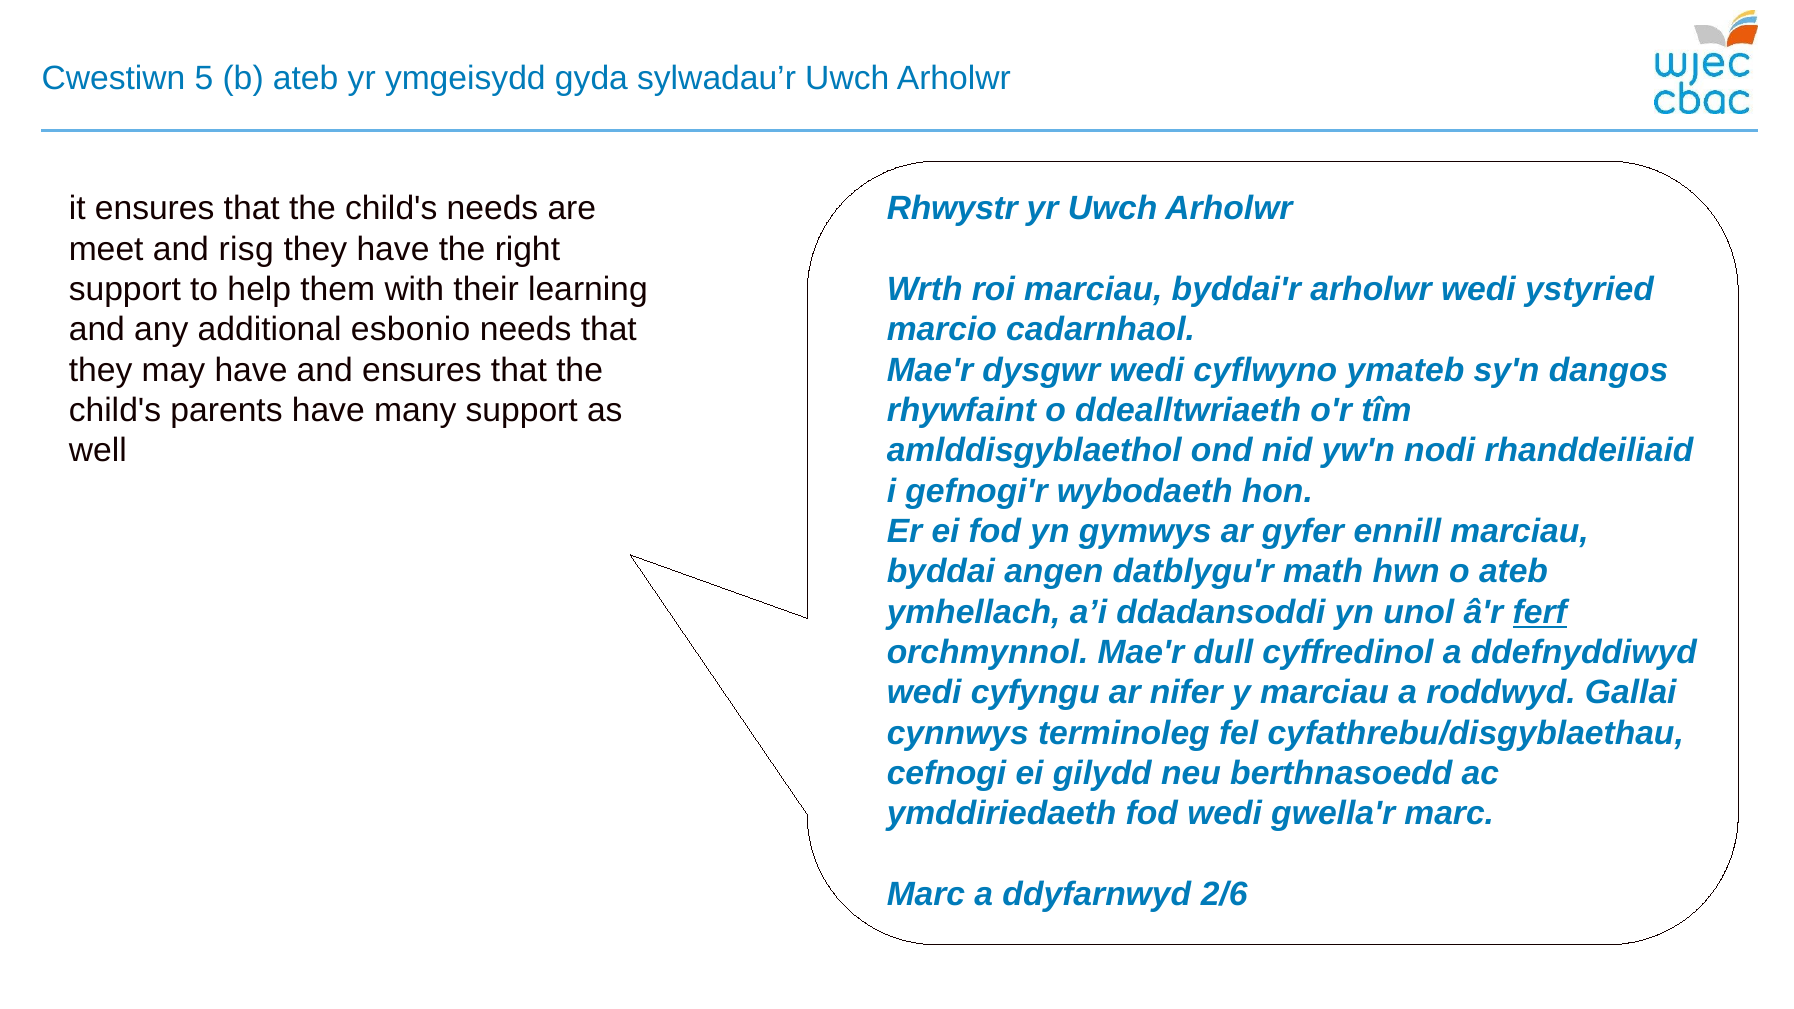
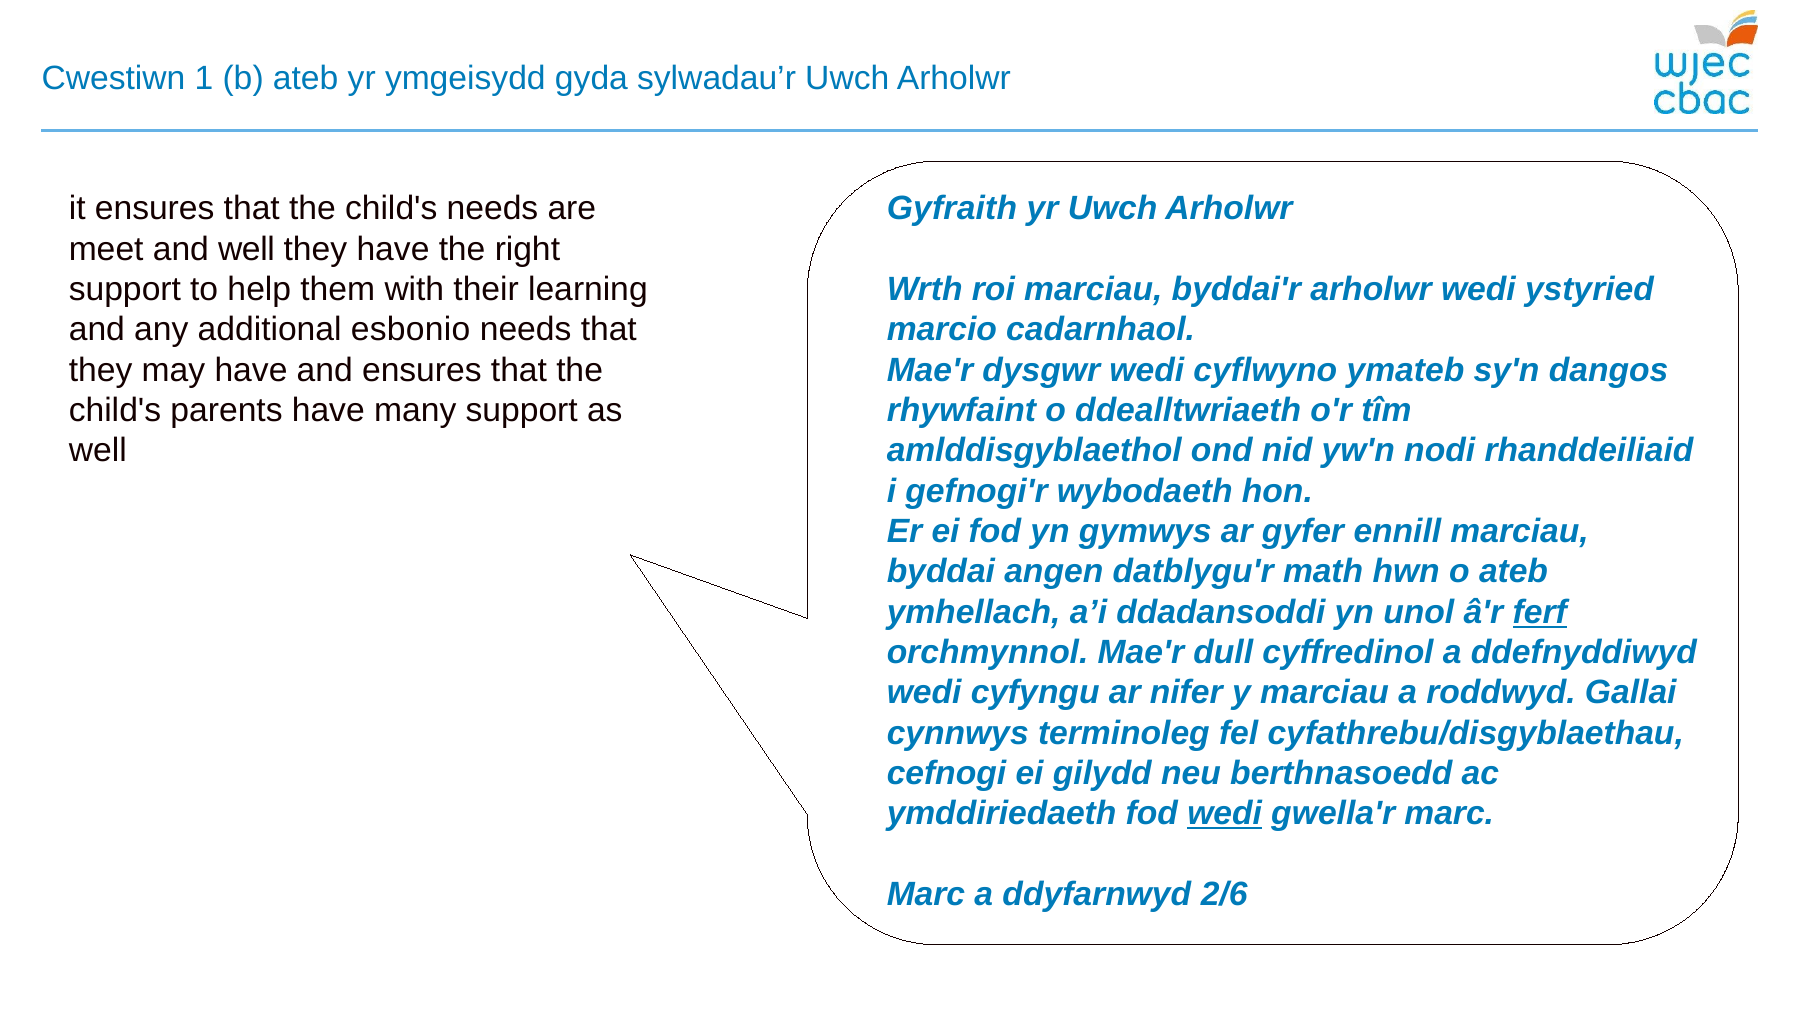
5: 5 -> 1 (204, 78)
Rhwystr: Rhwystr -> Gyfraith (952, 209)
and risg: risg -> well (246, 249)
wedi underline: none -> present (1225, 814)
